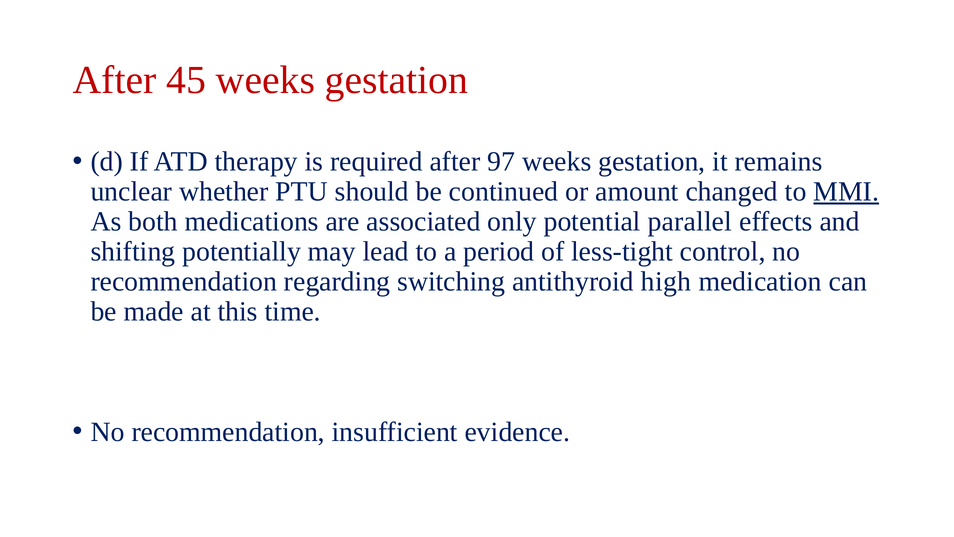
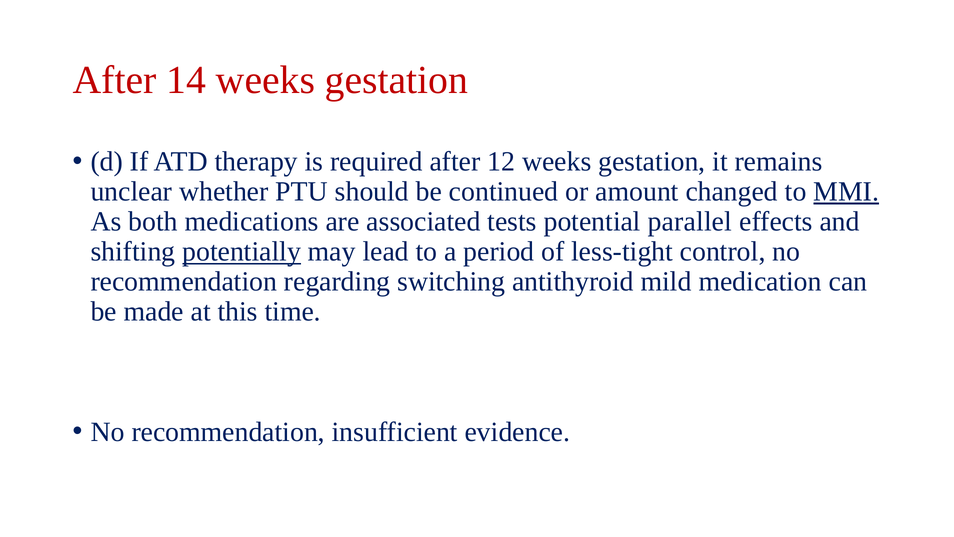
45: 45 -> 14 (186, 80)
97: 97 -> 12 (501, 161)
only: only -> tests (512, 221)
potentially underline: none -> present (242, 251)
high: high -> mild (666, 282)
